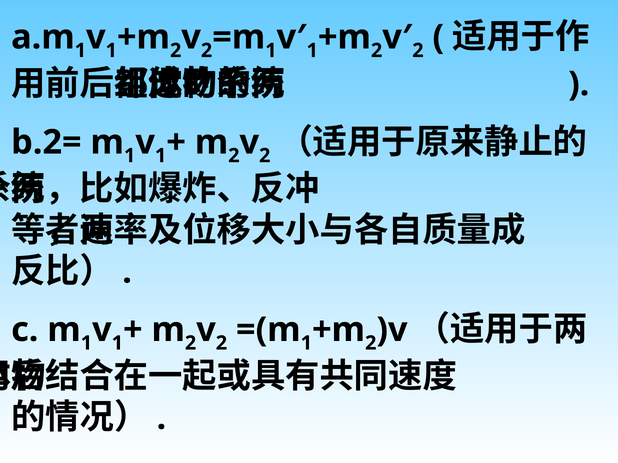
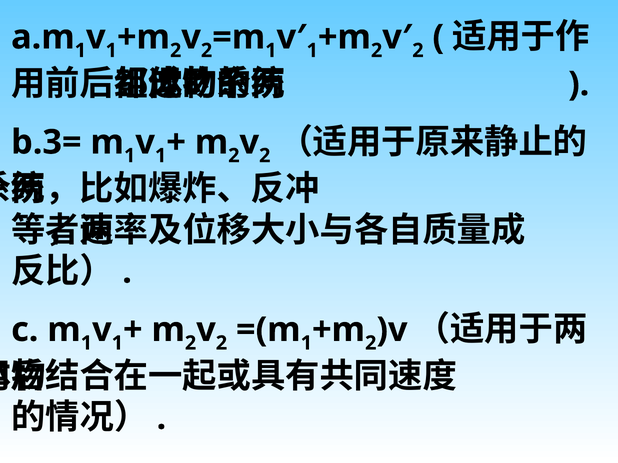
b.2=: b.2= -> b.3= (46, 142)
